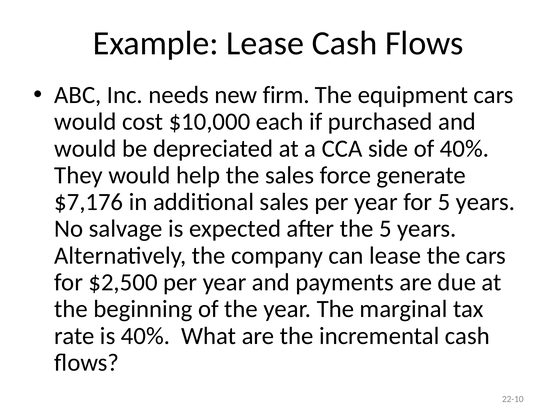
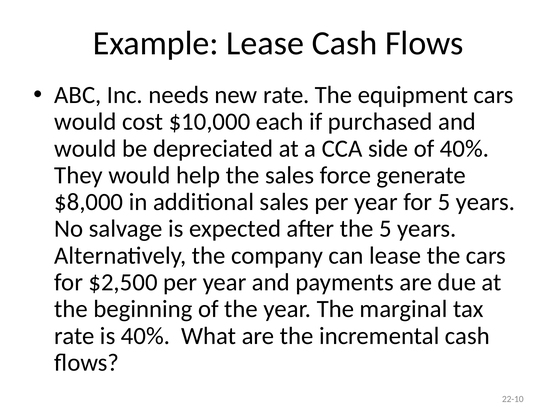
new firm: firm -> rate (286, 95)
$7,176: $7,176 -> $8,000 (89, 202)
